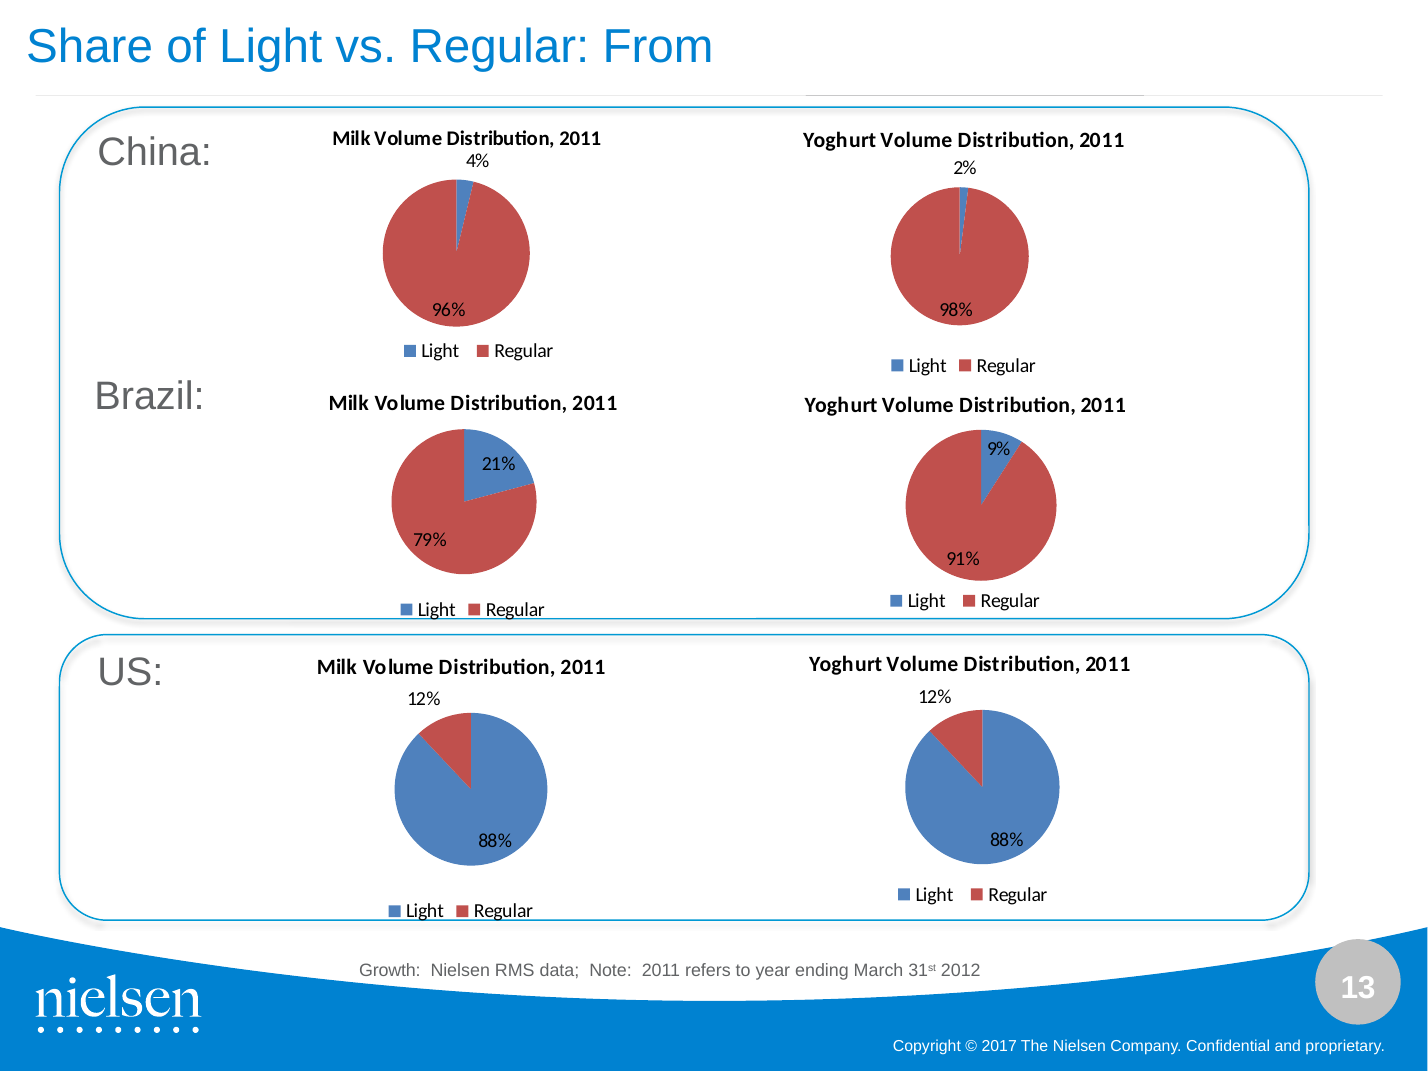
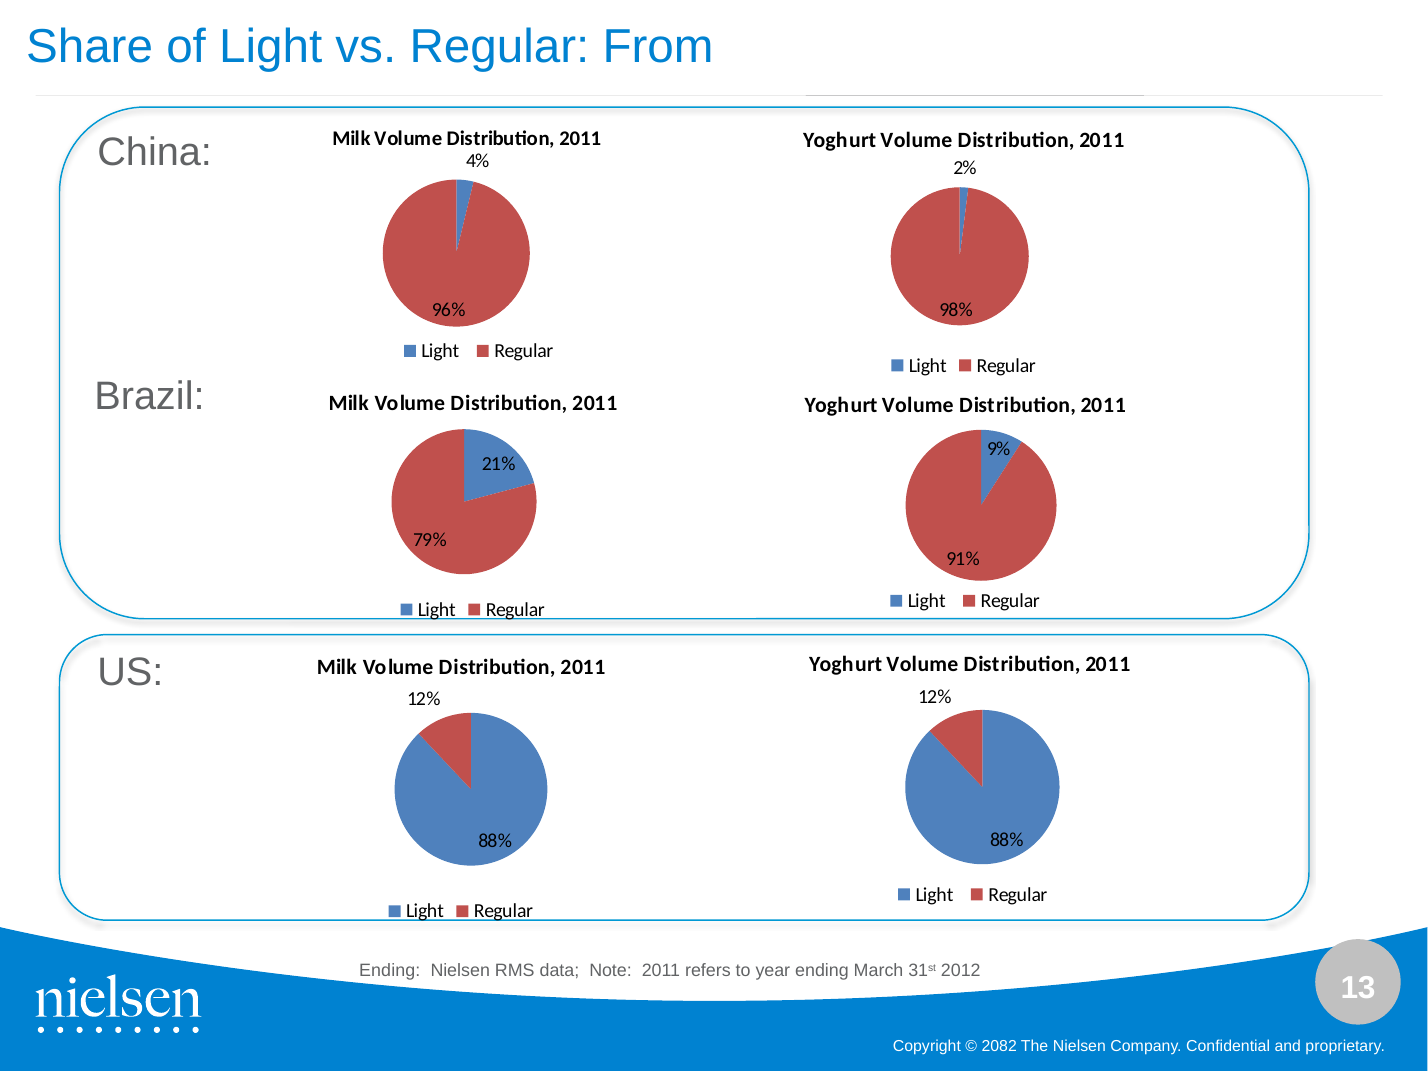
Growth: Growth -> Ending (390, 971)
2017: 2017 -> 2082 (999, 1046)
